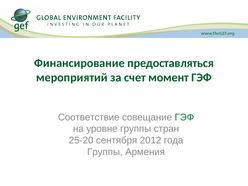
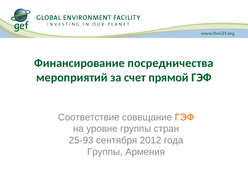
предоставляться: предоставляться -> посредничества (170, 63)
момент: момент -> прямой (169, 78)
ГЭФ colour: green -> orange (184, 117)
25-20: 25-20 -> 25-93 (81, 140)
